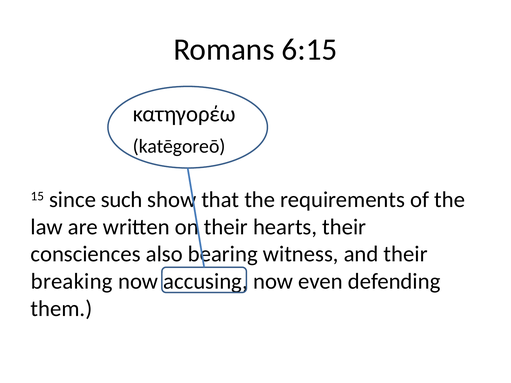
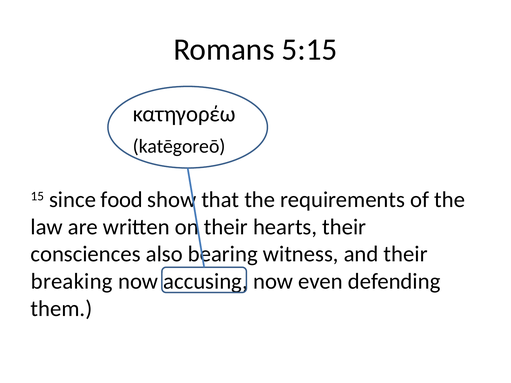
6:15: 6:15 -> 5:15 (309, 49)
such: such -> food (122, 200)
